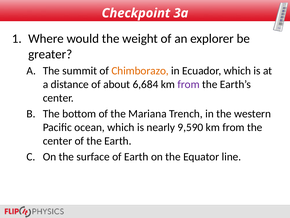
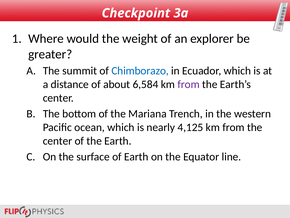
Chimborazo colour: orange -> blue (140, 71)
6,684: 6,684 -> 6,584 (146, 84)
9,590: 9,590 -> 4,125 (190, 127)
